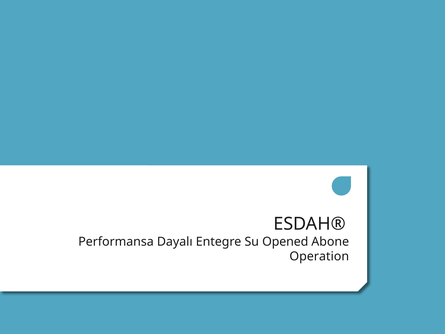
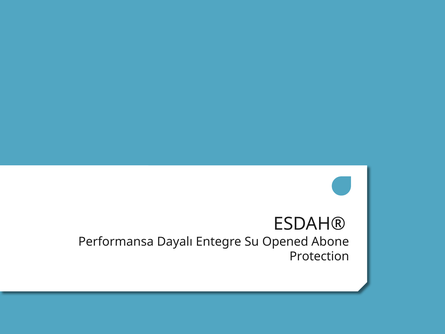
Operation: Operation -> Protection (319, 256)
